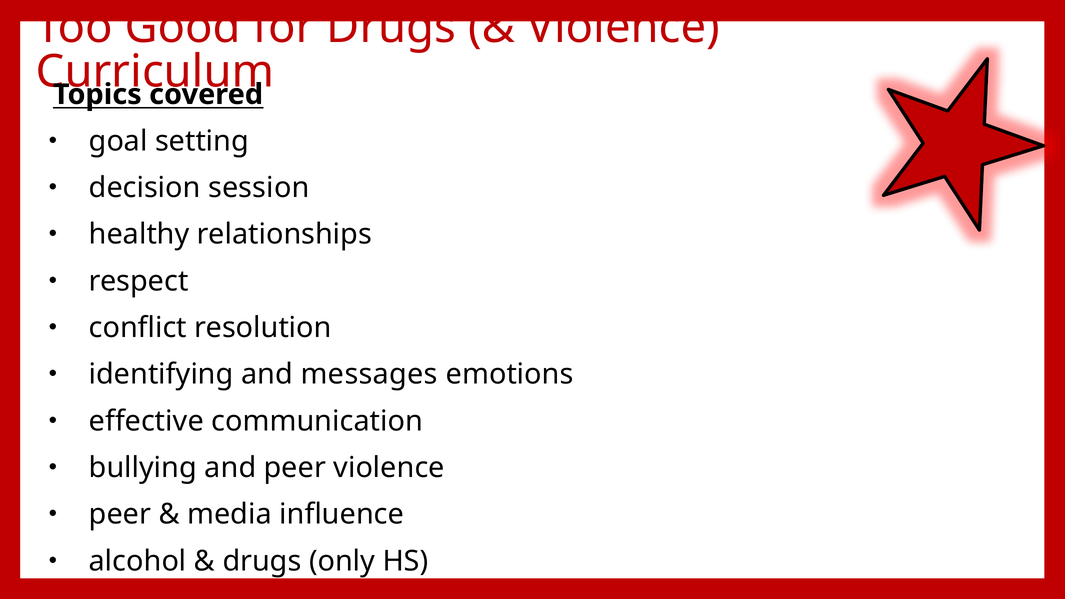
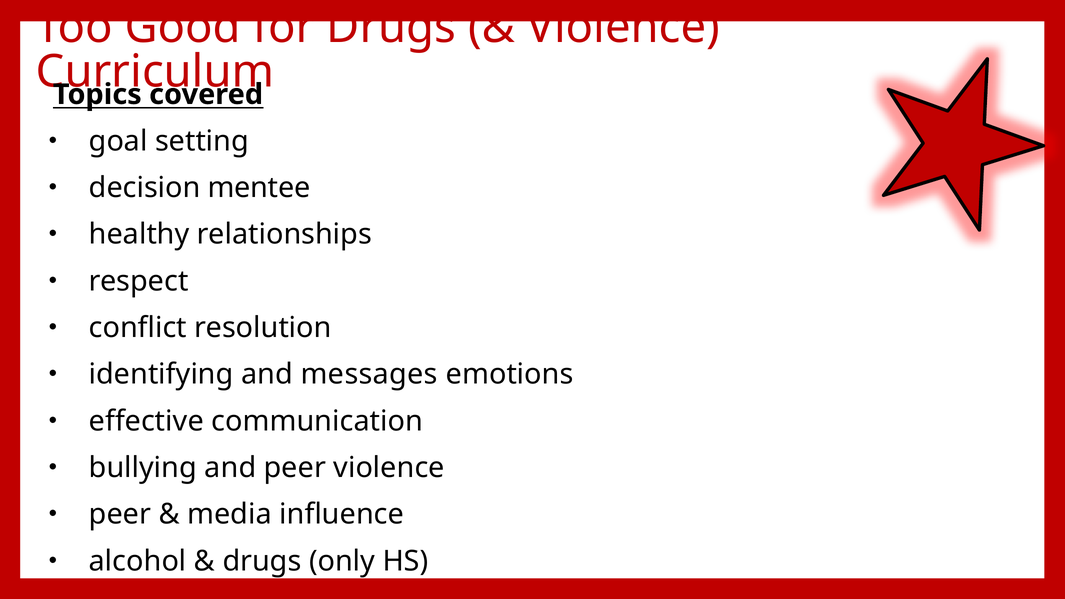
session: session -> mentee (259, 188)
